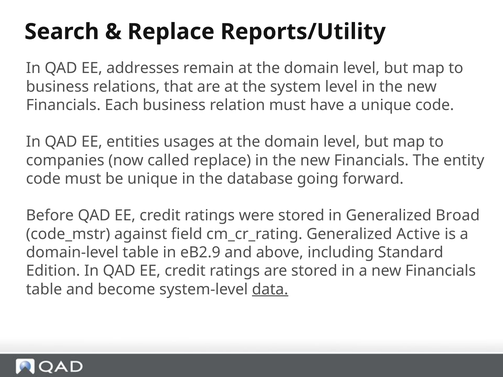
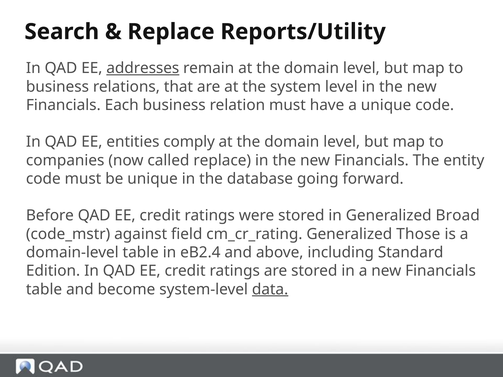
addresses underline: none -> present (143, 68)
usages: usages -> comply (189, 142)
Active: Active -> Those (418, 234)
eB2.9: eB2.9 -> eB2.4 (200, 253)
